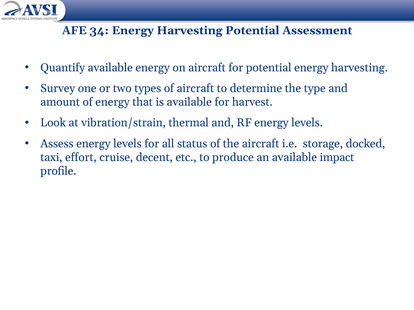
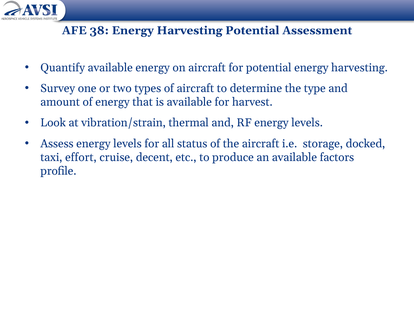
34: 34 -> 38 (99, 30)
impact: impact -> factors (337, 158)
